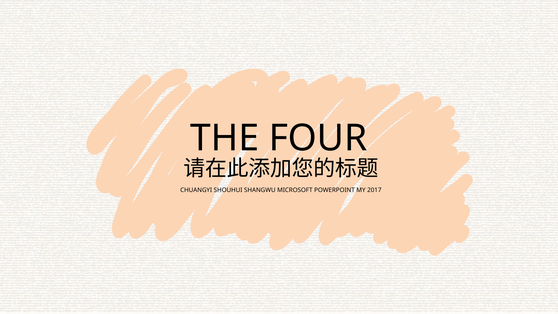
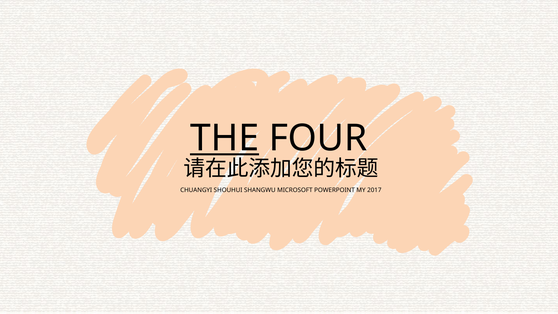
THE underline: none -> present (225, 138)
